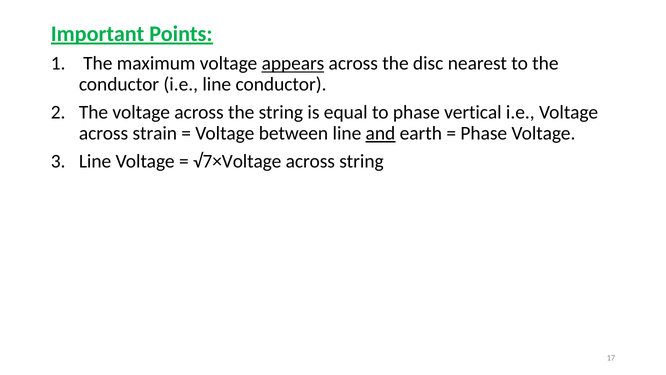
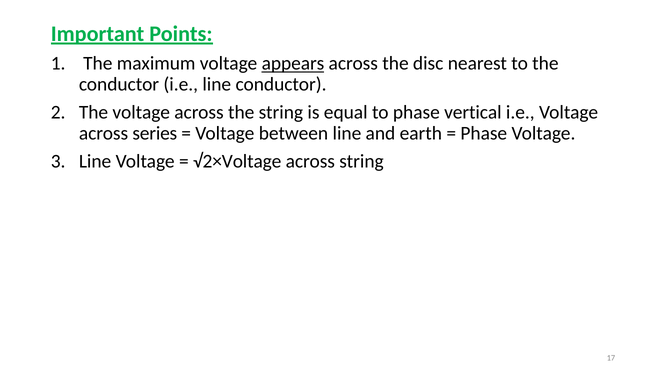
strain: strain -> series (155, 133)
and underline: present -> none (380, 133)
√7×Voltage: √7×Voltage -> √2×Voltage (237, 161)
